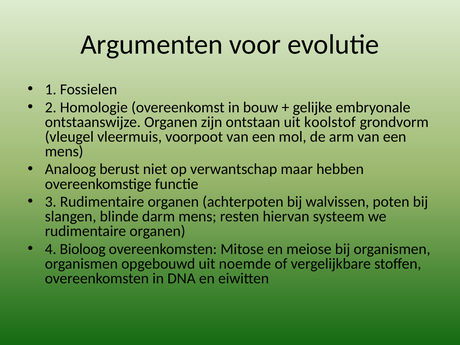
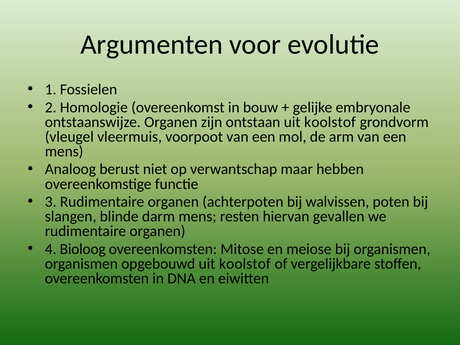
systeem: systeem -> gevallen (339, 216)
opgebouwd uit noemde: noemde -> koolstof (245, 264)
